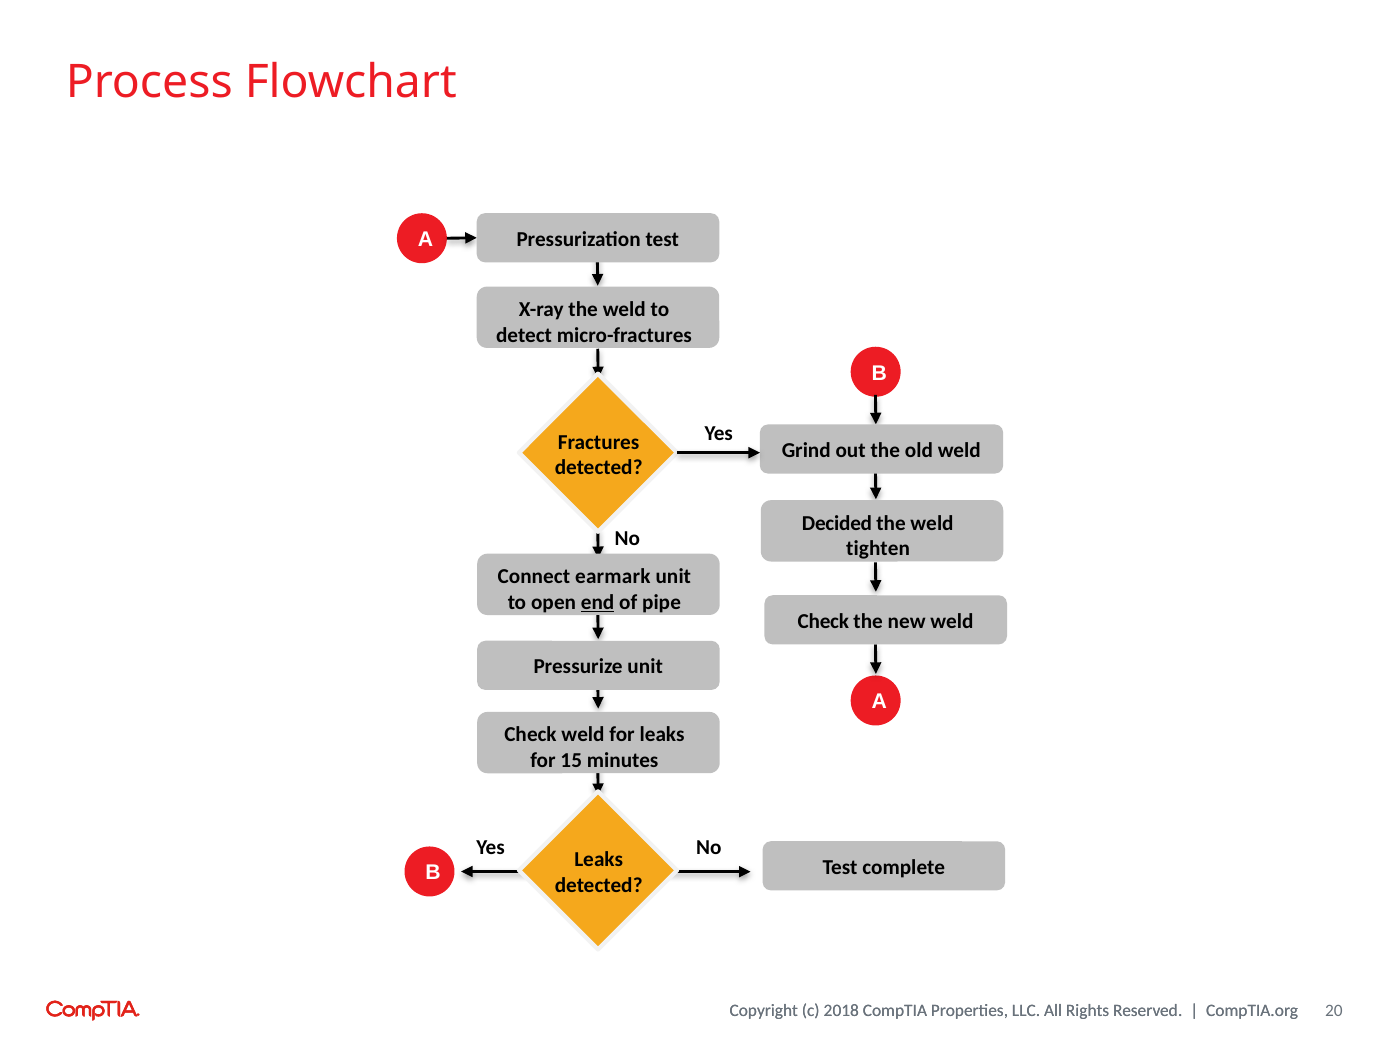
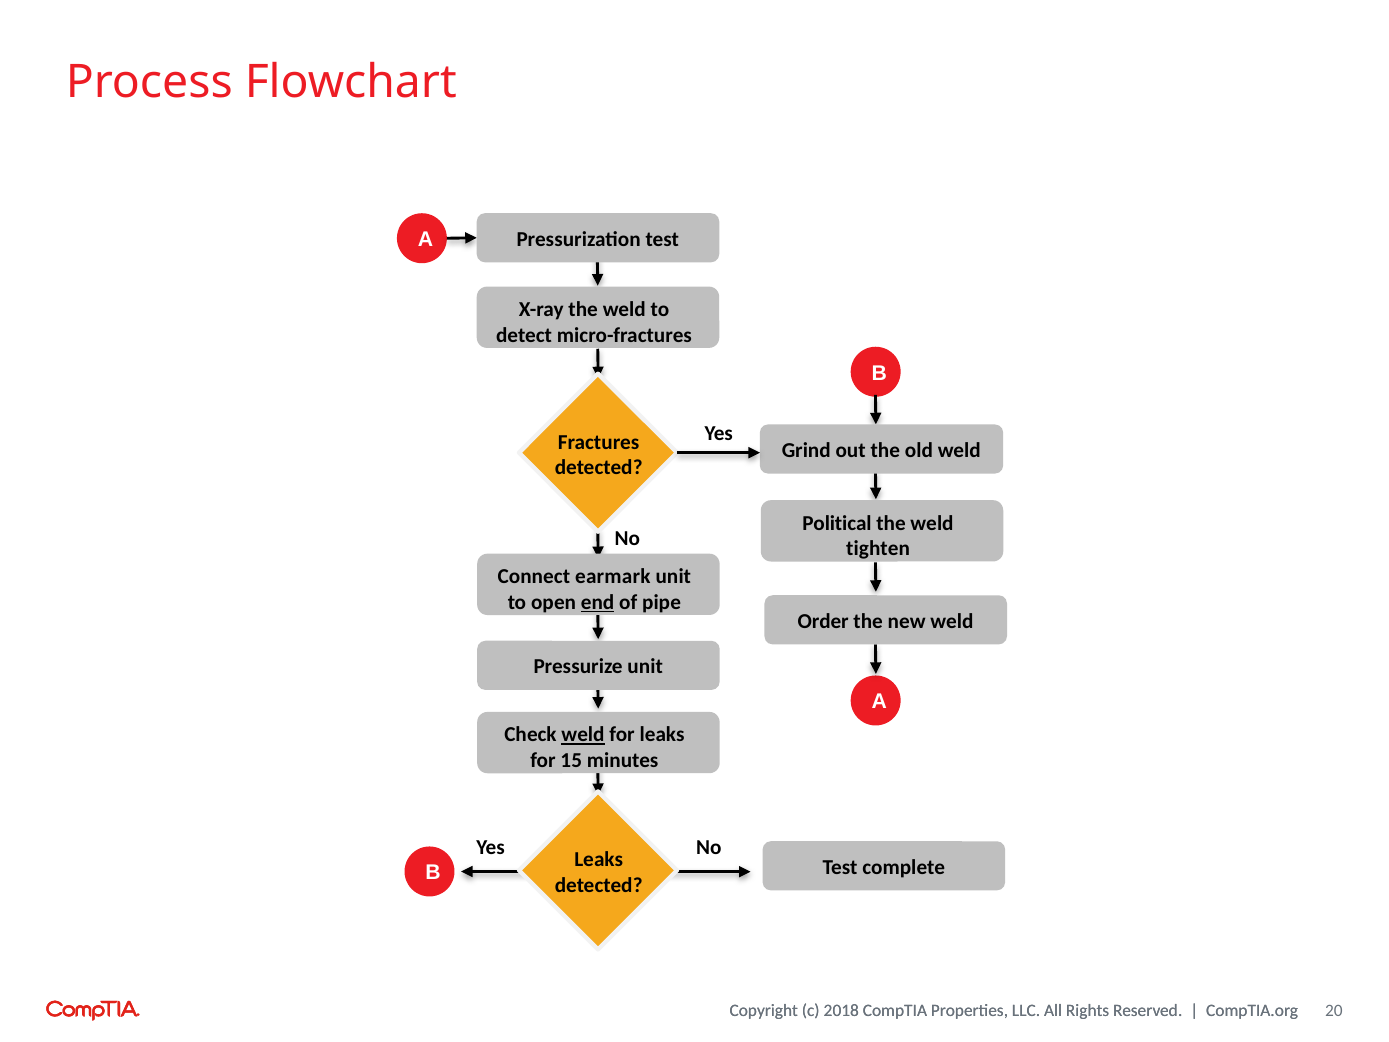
Decided: Decided -> Political (837, 523)
Check: Check -> Order (823, 621)
weld underline: none -> present (583, 735)
